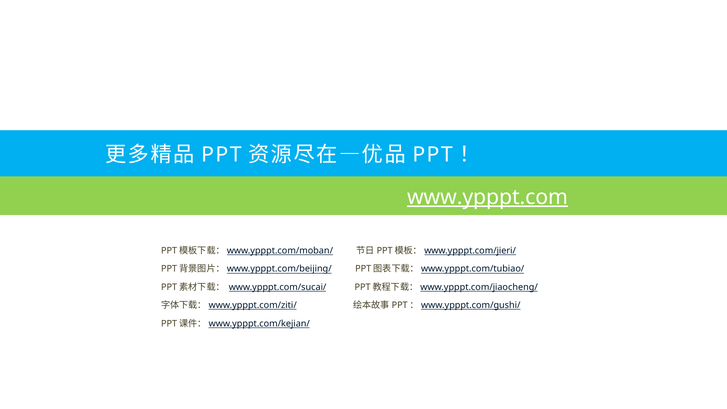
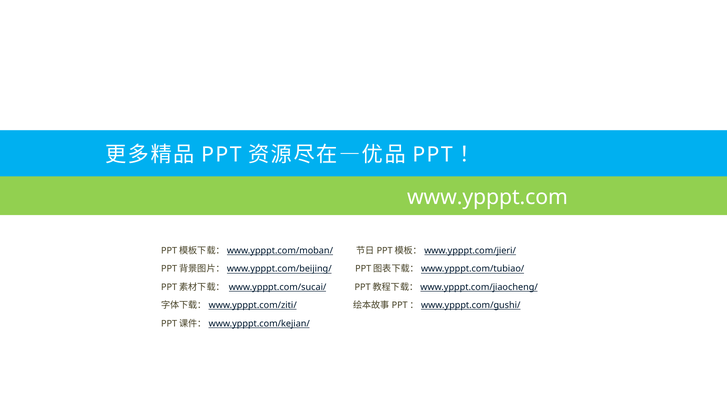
www.ypppt.com underline: present -> none (487, 197)
